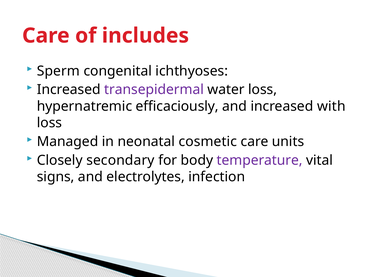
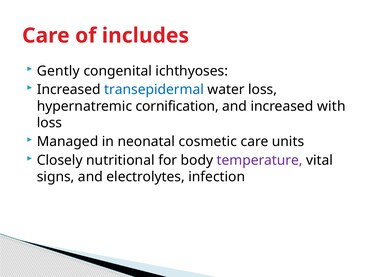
Sperm: Sperm -> Gently (58, 71)
transepidermal colour: purple -> blue (154, 90)
efficaciously: efficaciously -> cornification (177, 106)
secondary: secondary -> nutritional (120, 160)
